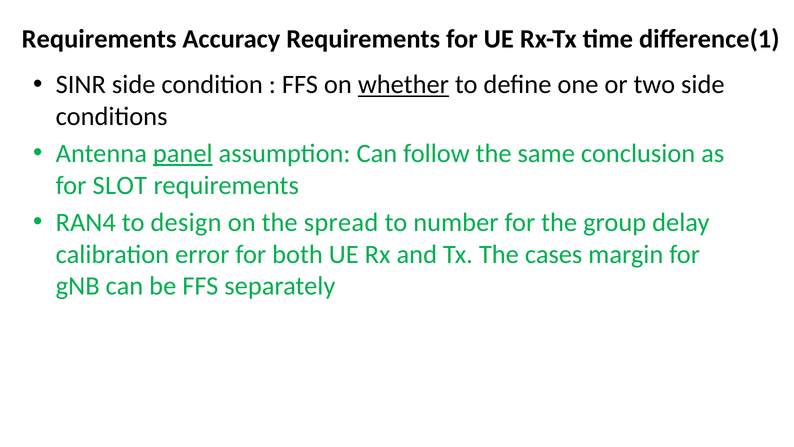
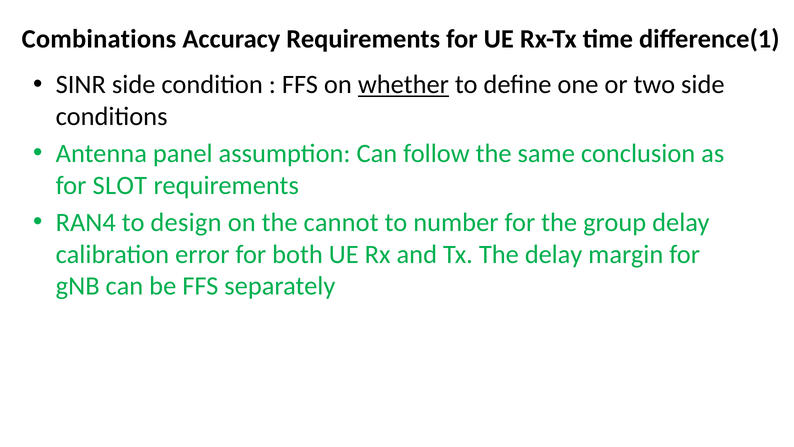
Requirements: Requirements -> Combinations (99, 39)
panel underline: present -> none (183, 153)
spread: spread -> cannot (341, 222)
The cases: cases -> delay (554, 254)
